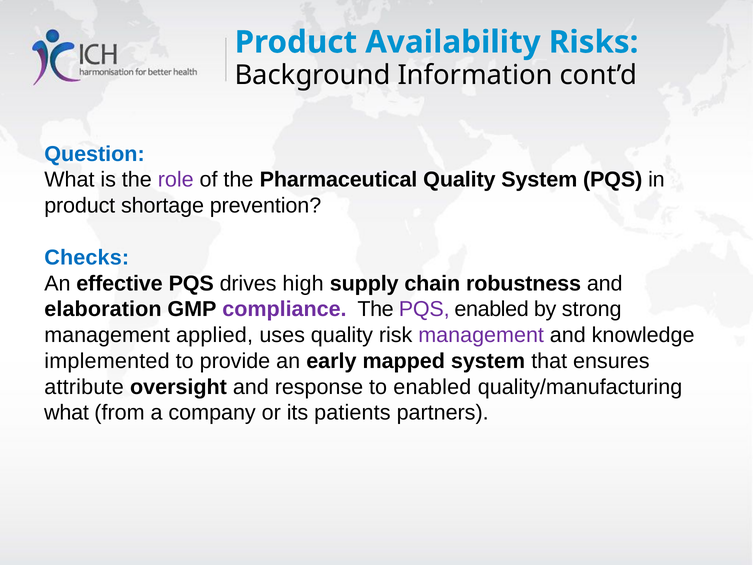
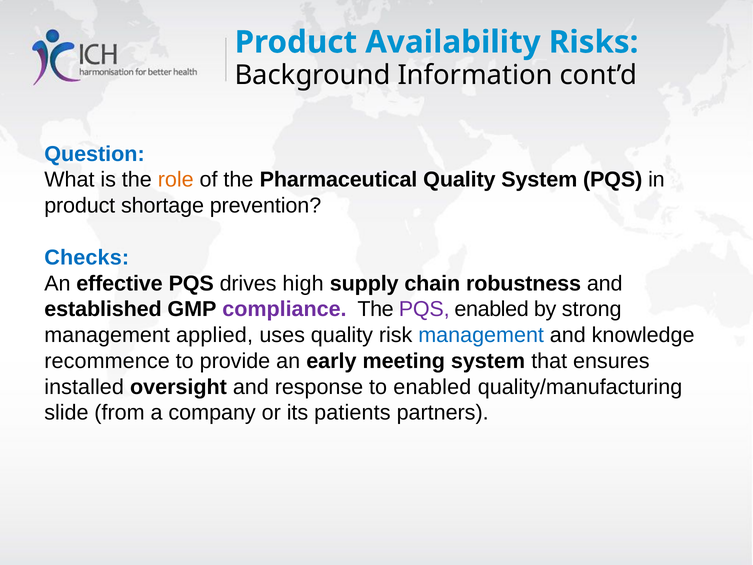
role colour: purple -> orange (176, 180)
elaboration: elaboration -> established (103, 309)
management colour: purple -> blue (481, 335)
implemented: implemented -> recommence (107, 361)
mapped: mapped -> meeting (404, 361)
attribute: attribute -> installed (84, 387)
what: what -> slide (66, 413)
